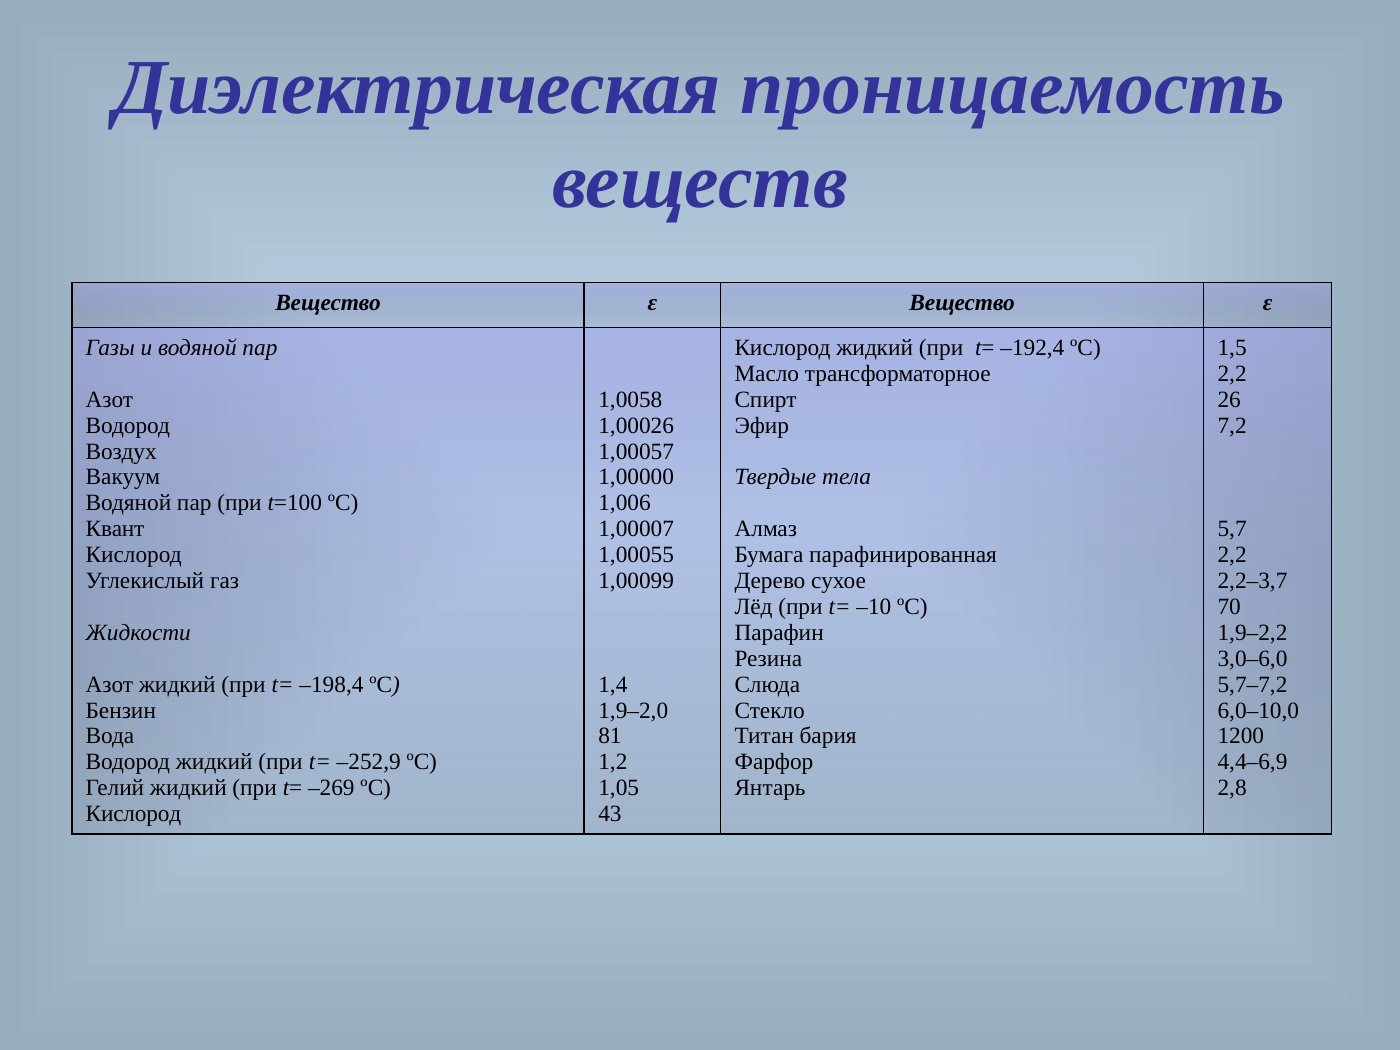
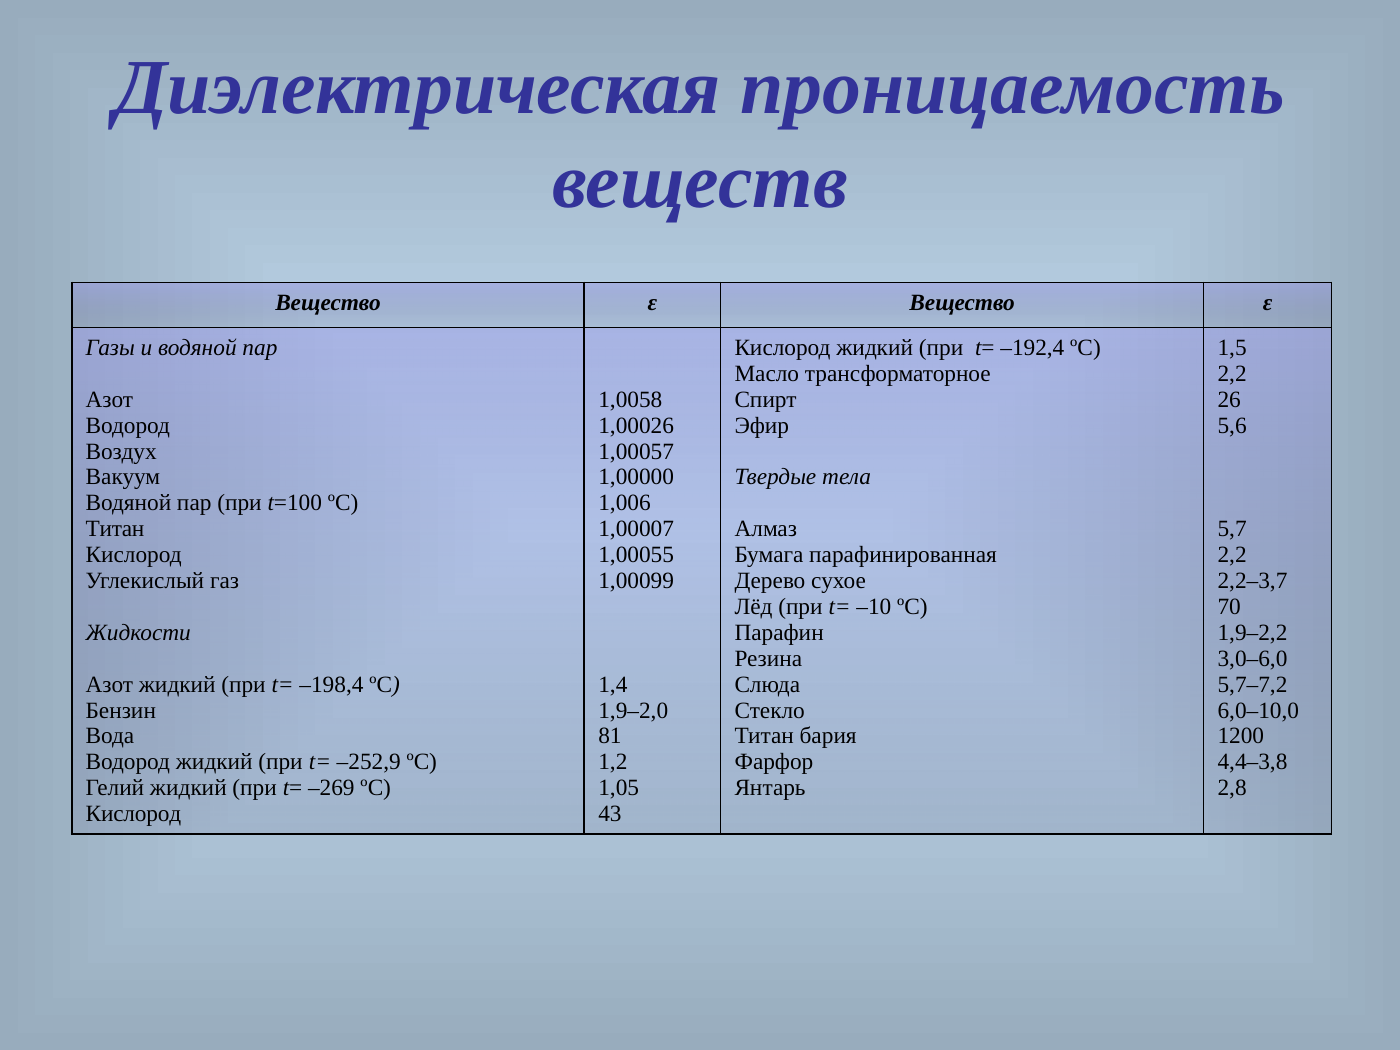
7,2: 7,2 -> 5,6 (1232, 425)
Квант: Квант -> Титан (115, 529)
4,4–6,9: 4,4–6,9 -> 4,4–3,8 (1252, 762)
